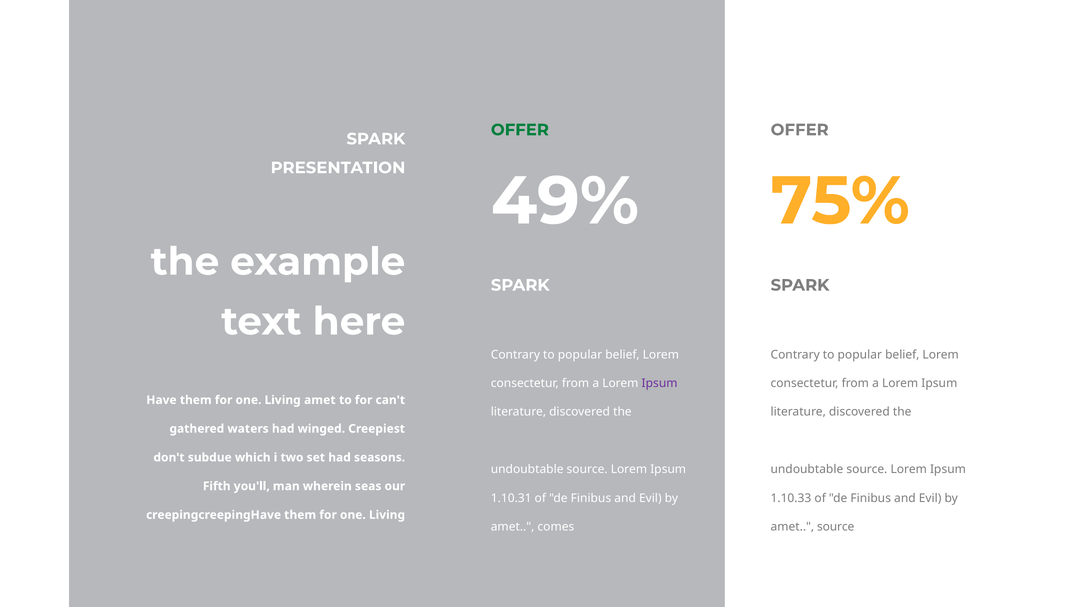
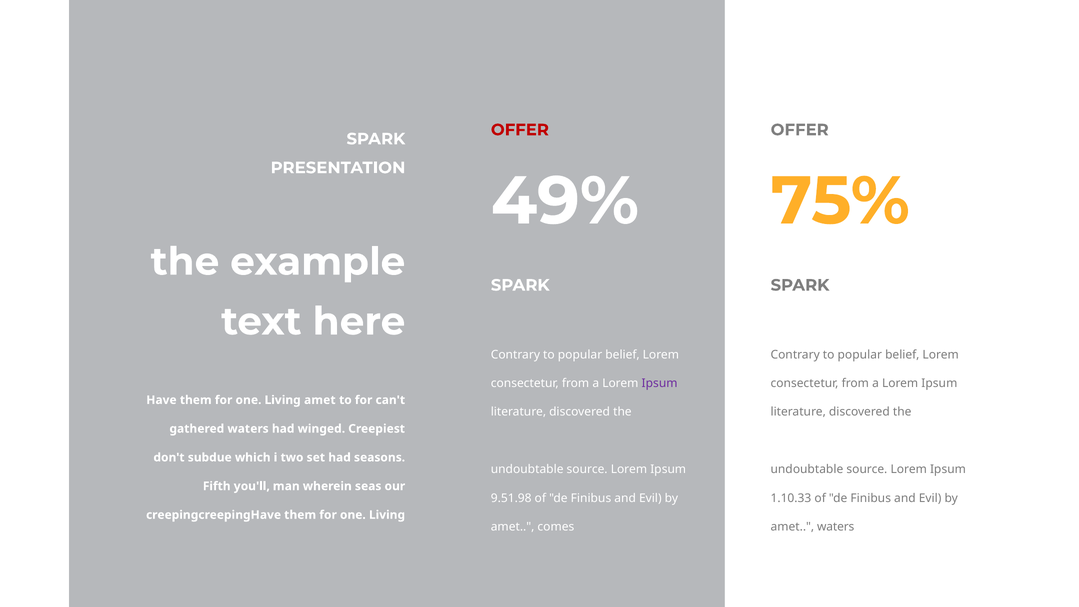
OFFER colour: green -> red (520, 130)
1.10.31: 1.10.31 -> 9.51.98 (511, 498)
amet source: source -> waters (836, 527)
